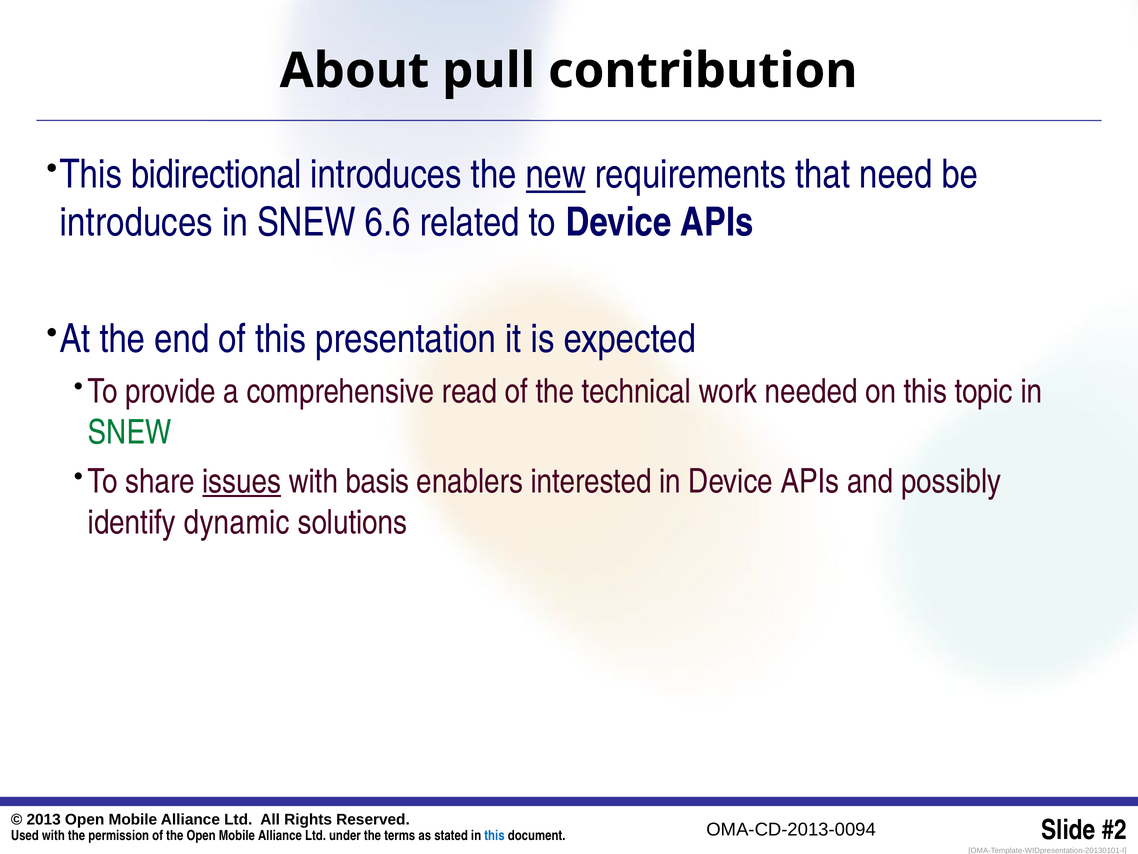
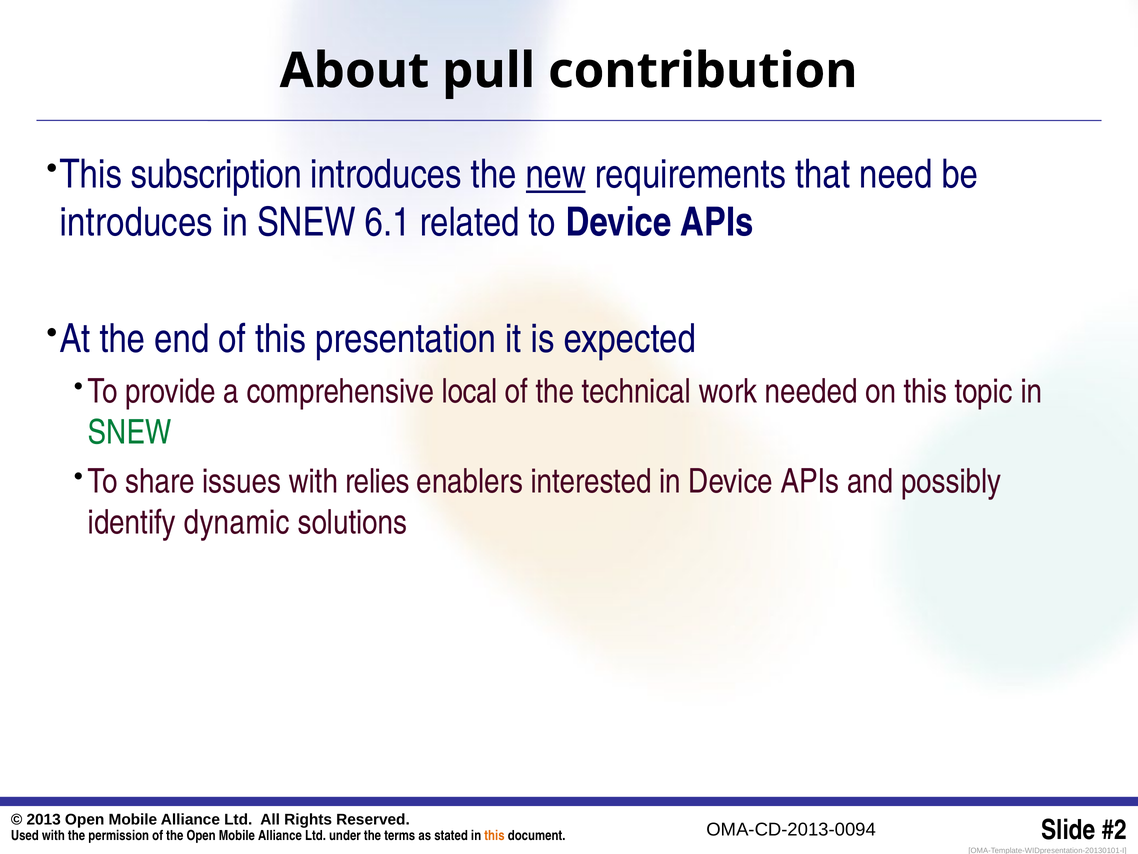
bidirectional: bidirectional -> subscription (216, 174)
6.6: 6.6 -> 6.1 (388, 223)
read: read -> local (470, 391)
issues underline: present -> none (242, 481)
basis: basis -> relies (377, 481)
this colour: blue -> orange (494, 835)
